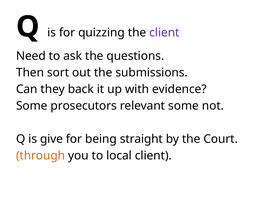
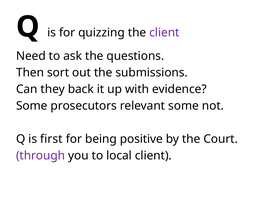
give: give -> first (51, 139)
straight: straight -> positive (141, 139)
through colour: orange -> purple (41, 156)
